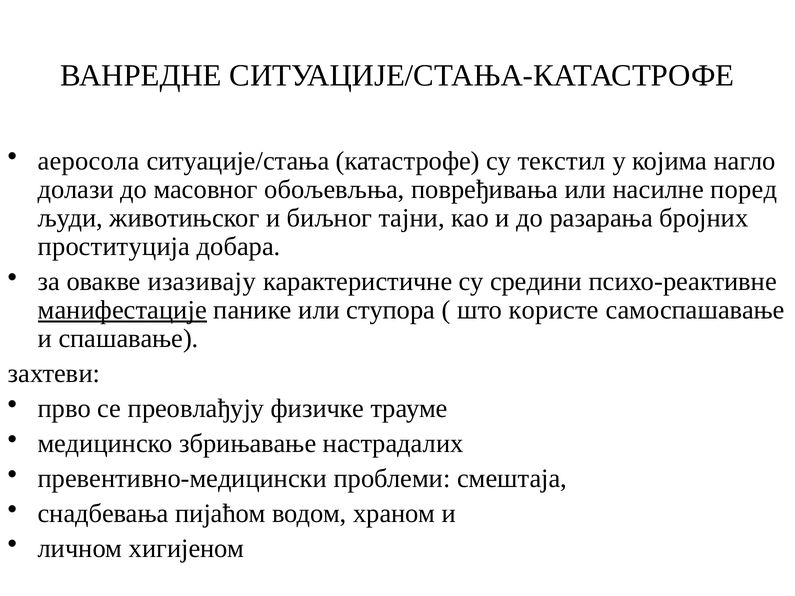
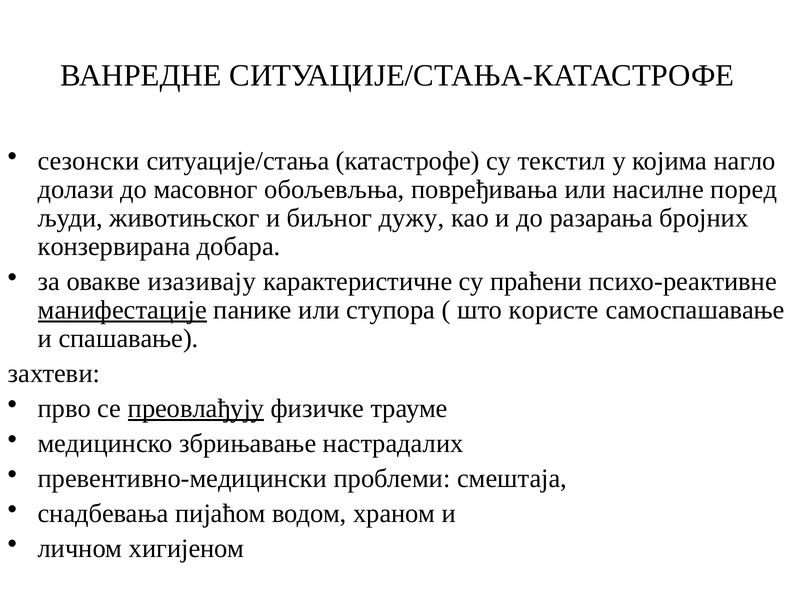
аеросола: аеросола -> сезонски (89, 161)
тајни: тајни -> дужу (412, 218)
проституција: проституција -> конзервирана (114, 247)
средини: средини -> праћени (536, 282)
преовлађују underline: none -> present (196, 409)
